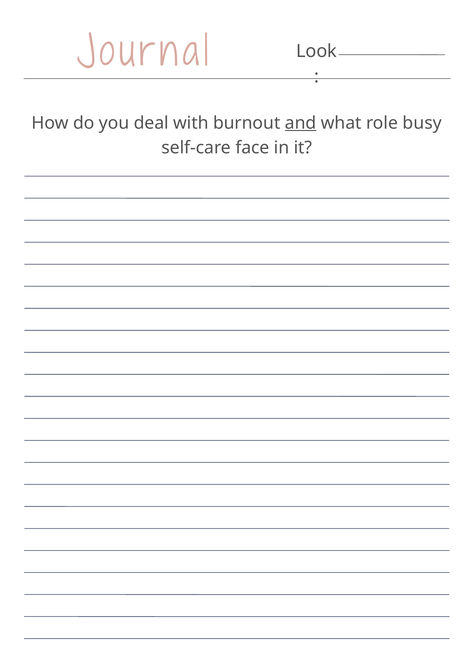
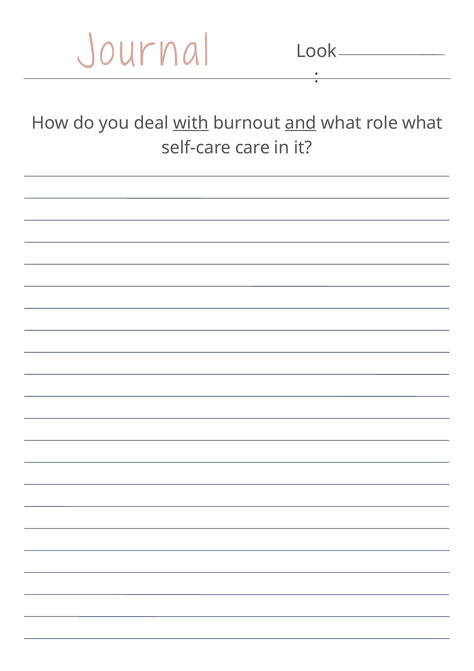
with underline: none -> present (191, 123)
role busy: busy -> what (422, 123)
face: face -> care (252, 148)
